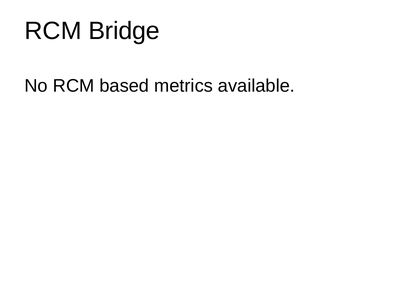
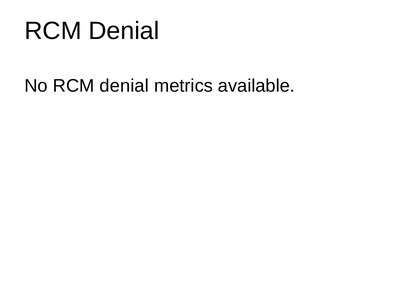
Bridge: Bridge -> Denial (124, 31)
No RCM based: based -> denial (124, 86)
